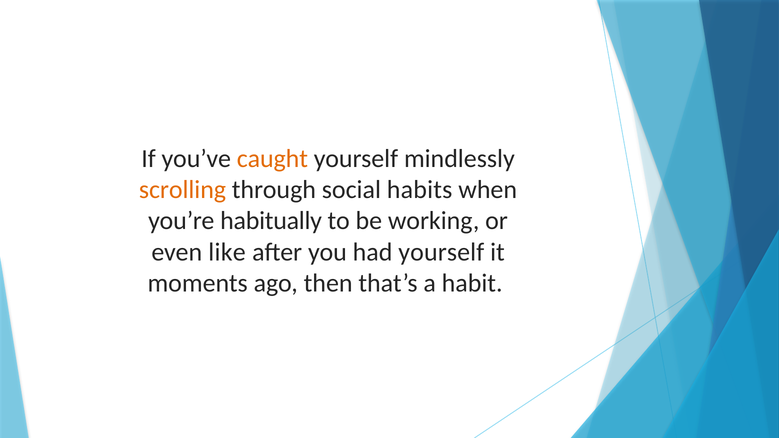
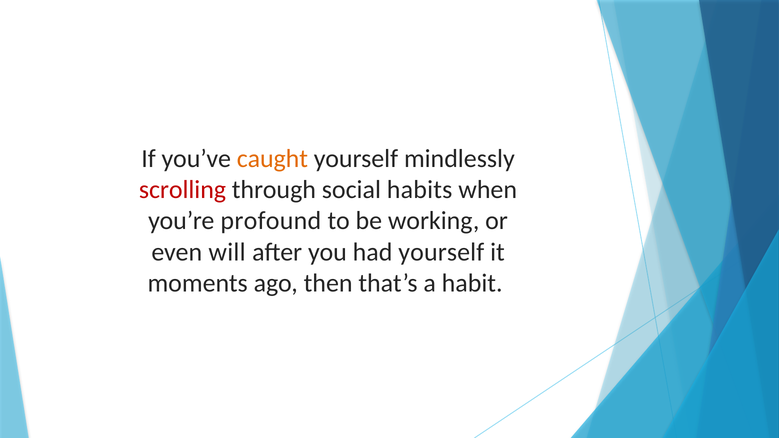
scrolling colour: orange -> red (182, 190)
habitually: habitually -> profound (271, 221)
like: like -> will (227, 252)
